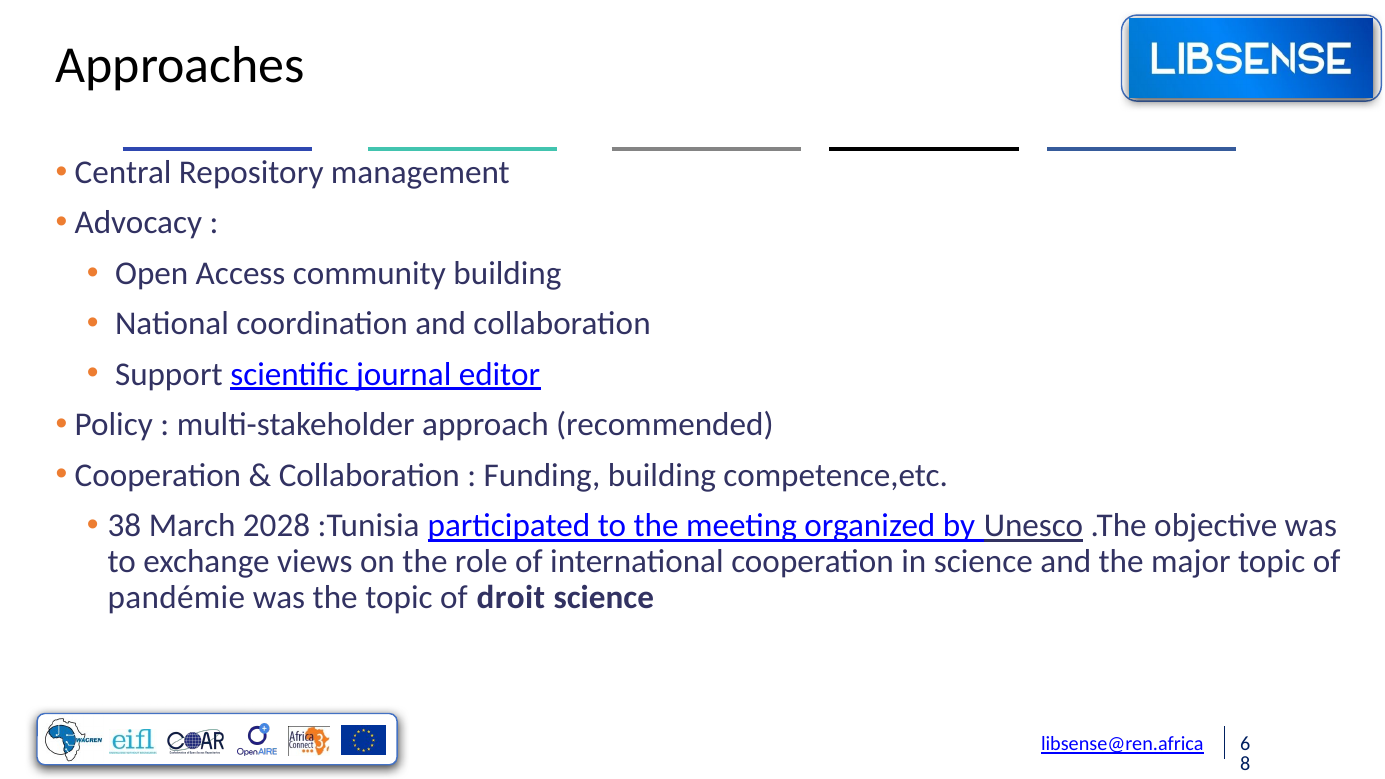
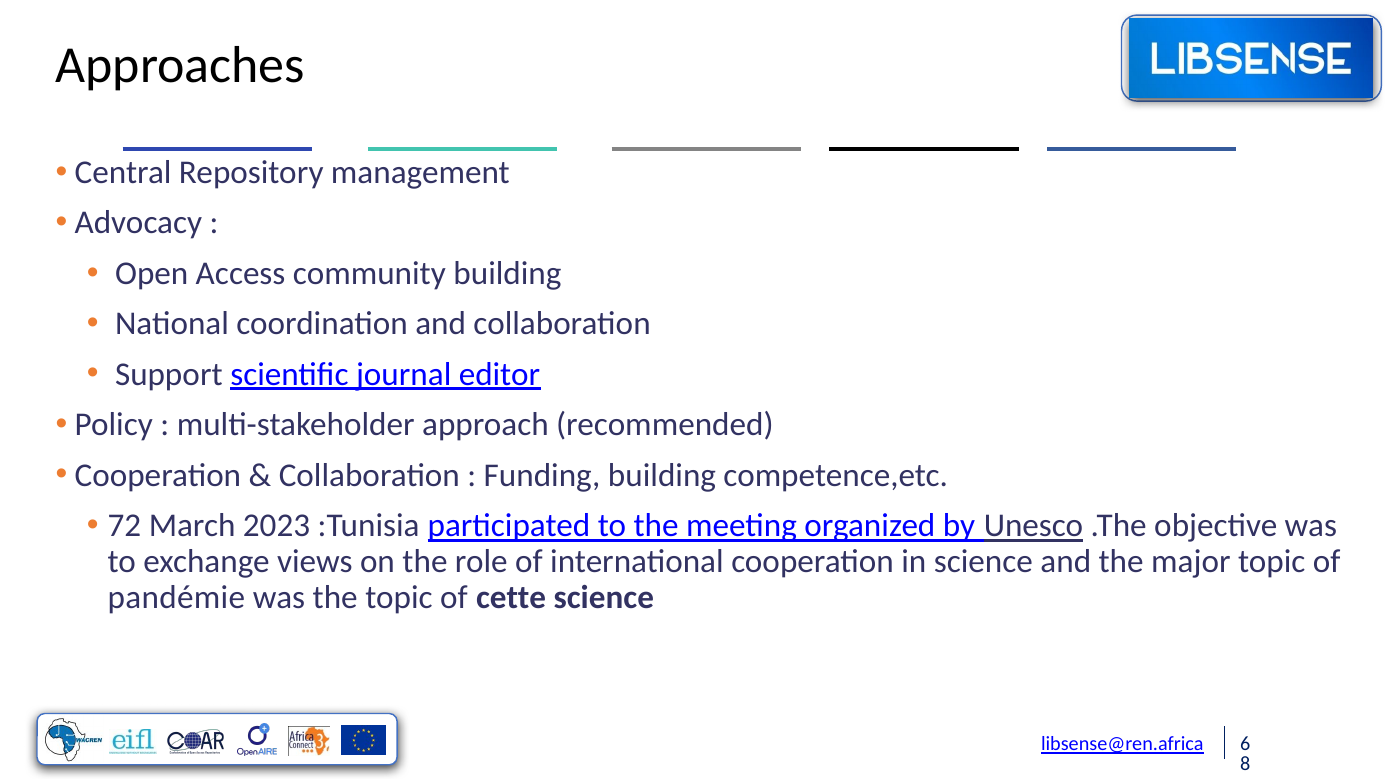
38: 38 -> 72 (124, 526)
2028: 2028 -> 2023 (277, 526)
droit: droit -> cette (511, 598)
